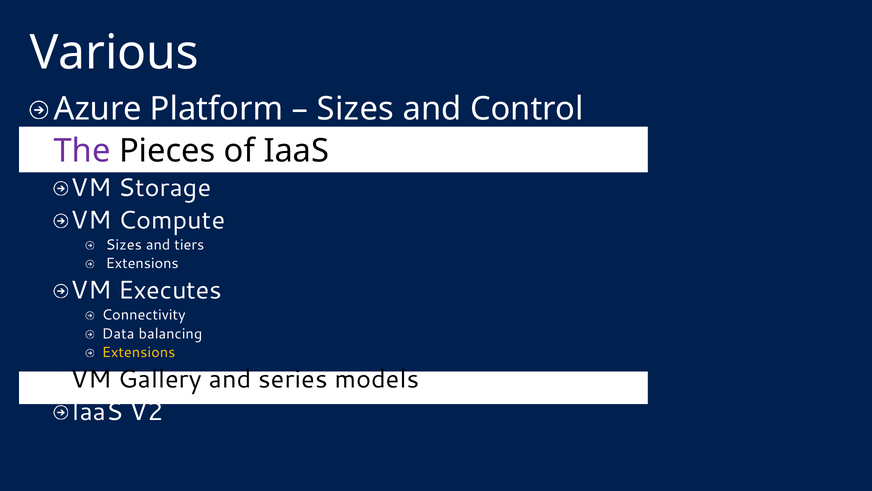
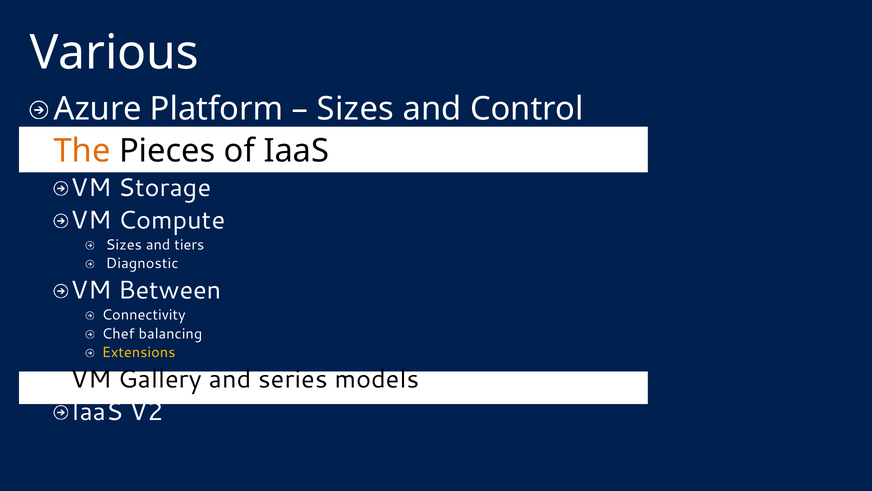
The colour: purple -> orange (82, 151)
Extensions: Extensions -> Diagnostic (142, 263)
Executes: Executes -> Between (170, 290)
Data: Data -> Chef (118, 333)
